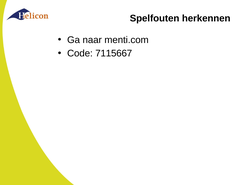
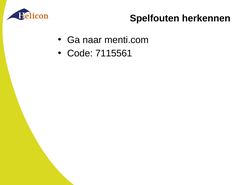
7115667: 7115667 -> 7115561 (114, 53)
